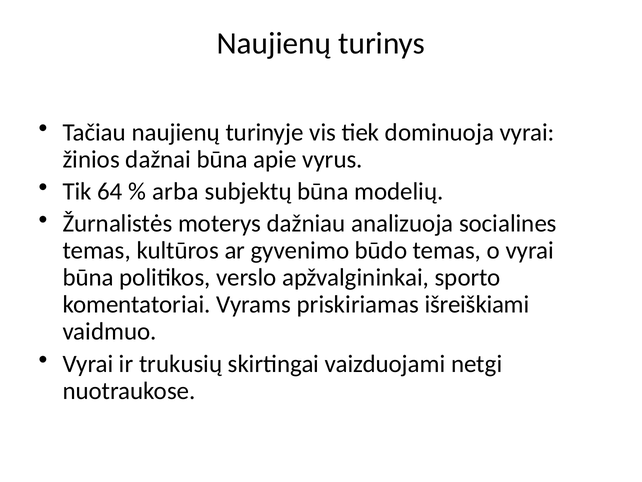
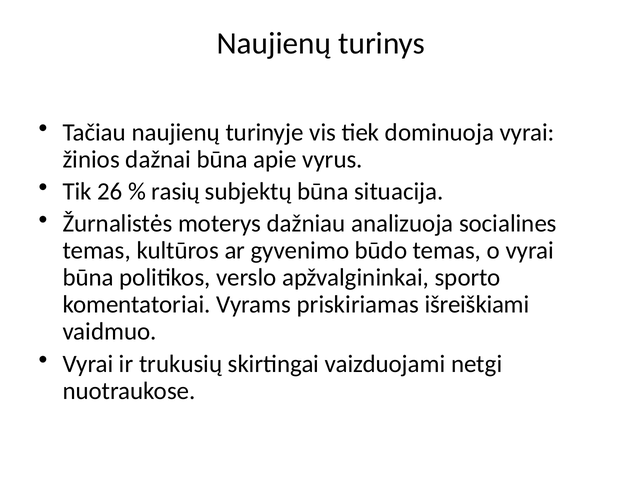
64: 64 -> 26 (110, 191)
arba: arba -> rasių (176, 191)
modelių: modelių -> situacija (399, 191)
